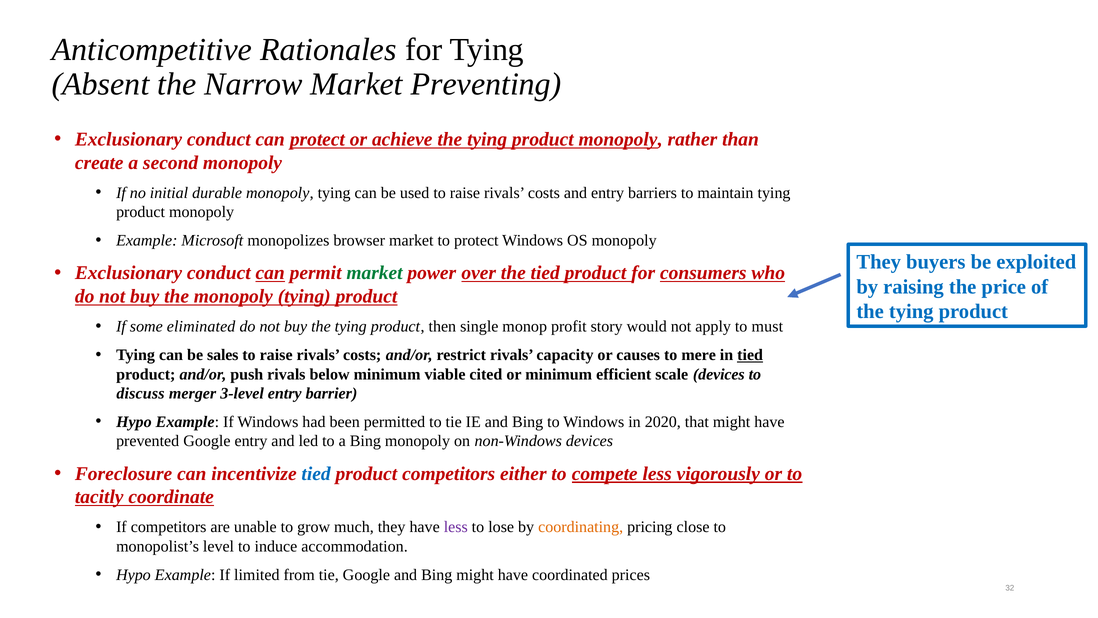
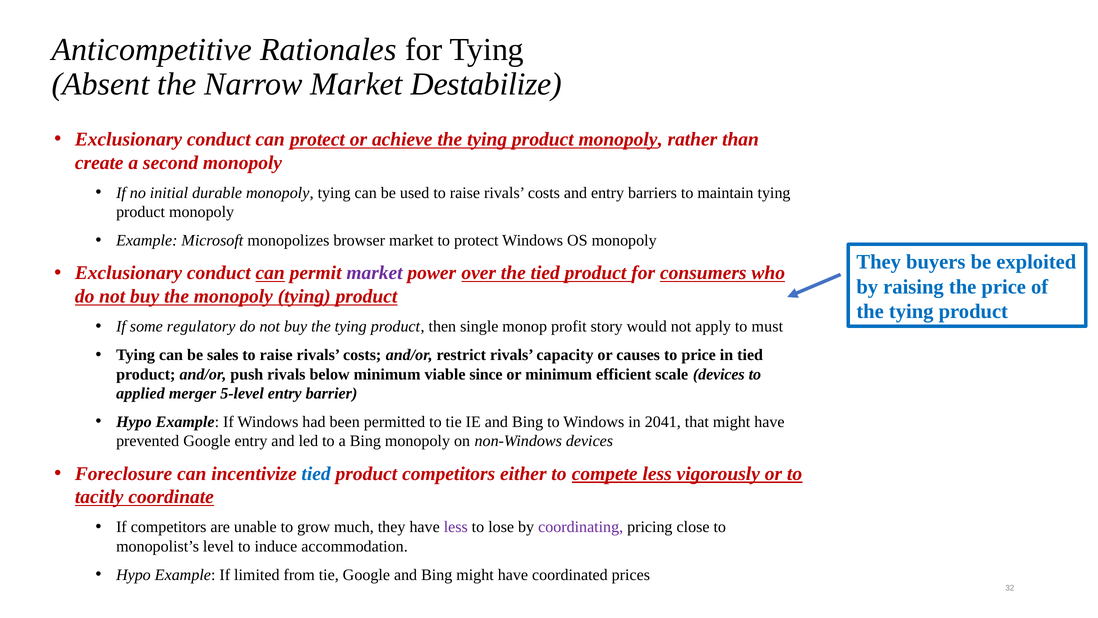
Preventing: Preventing -> Destabilize (486, 84)
market colour: green -> purple (374, 273)
eliminated: eliminated -> regulatory (201, 326)
to mere: mere -> price (699, 355)
tied underline: present -> none (750, 355)
cited: cited -> since (486, 374)
discuss: discuss -> applied (140, 393)
3-level: 3-level -> 5-level (242, 393)
2020: 2020 -> 2041 (663, 422)
coordinating colour: orange -> purple (581, 527)
